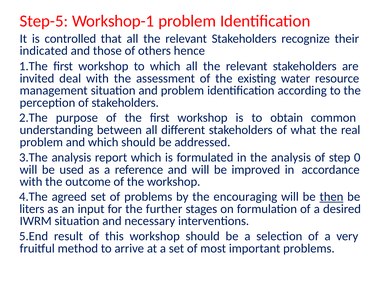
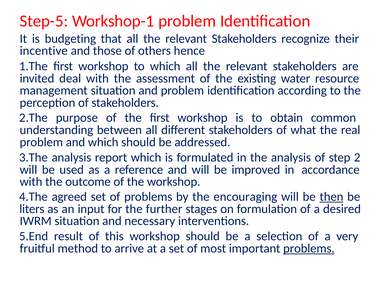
controlled: controlled -> budgeting (70, 39)
indicated: indicated -> incentive (44, 51)
0: 0 -> 2 (357, 157)
problems underline: none -> present (309, 248)
